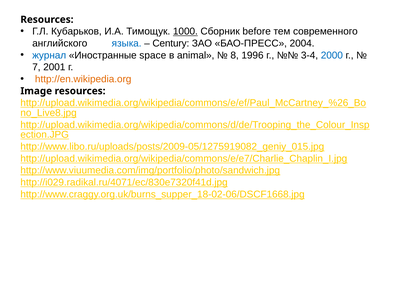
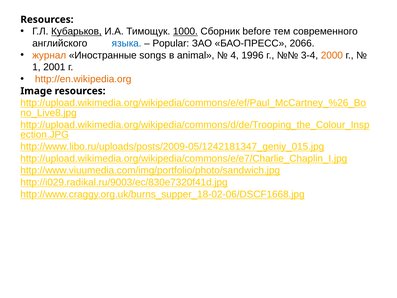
Кубарьков underline: none -> present (76, 31)
Century: Century -> Popular (171, 43)
2004: 2004 -> 2066 (302, 43)
журнал colour: blue -> orange (49, 55)
space: space -> songs (153, 55)
8: 8 -> 4 (235, 55)
2000 colour: blue -> orange (332, 55)
7: 7 -> 1 (36, 67)
http://www.libo.ru/uploads/posts/2009-05/1275919082_geniy_015.jpg: http://www.libo.ru/uploads/posts/2009-05/1275919082_geniy_015.jpg -> http://www.libo.ru/uploads/posts/2009-05/1242181347_geniy_015.jpg (172, 147)
http://i029.radikal.ru/4071/ec/830e7320f41d.jpg: http://i029.radikal.ru/4071/ec/830e7320f41d.jpg -> http://i029.radikal.ru/9003/ec/830e7320f41d.jpg (124, 182)
